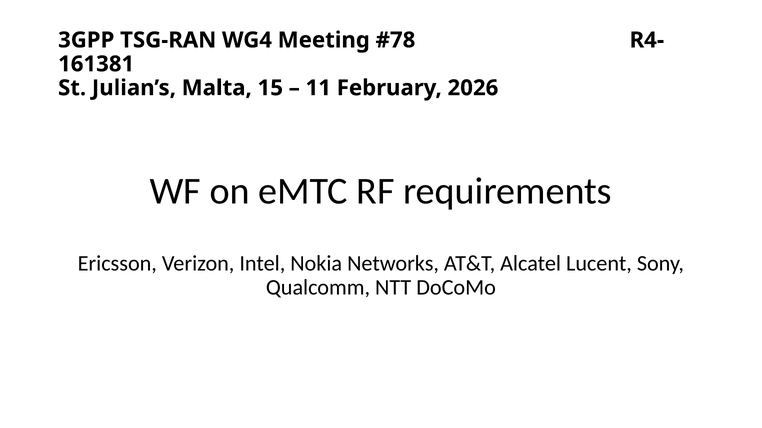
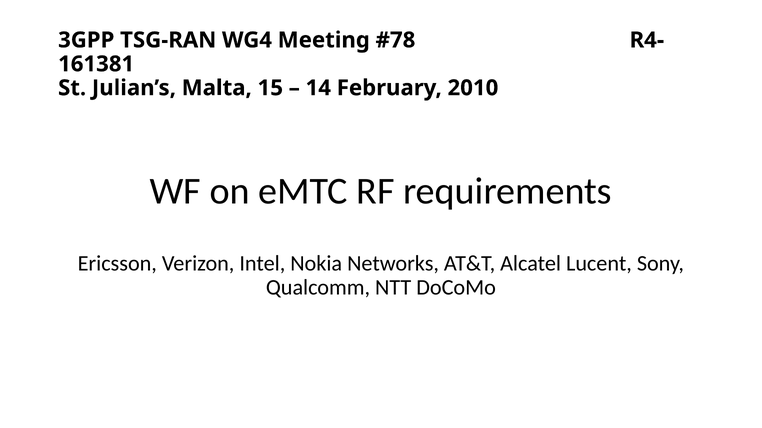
11: 11 -> 14 (318, 88)
2026: 2026 -> 2010 (473, 88)
